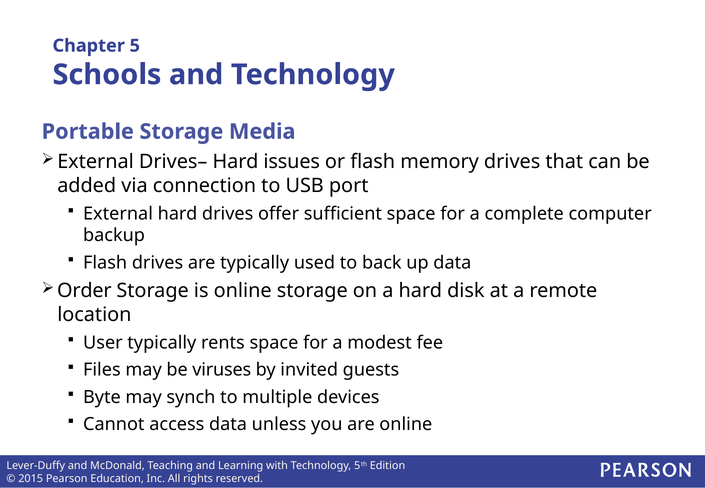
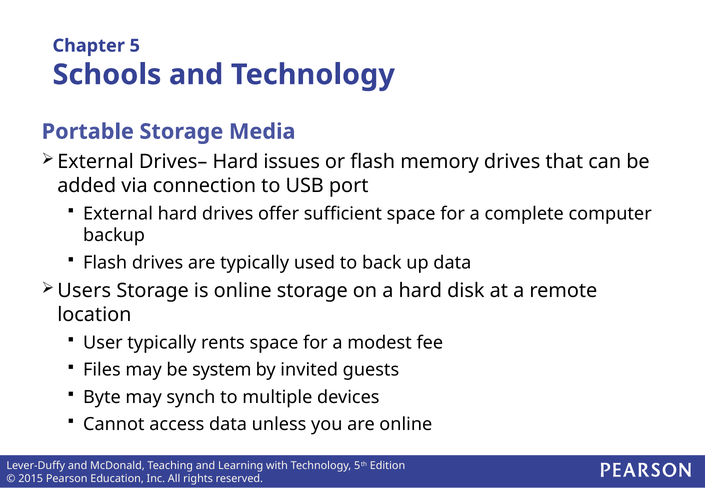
Order: Order -> Users (84, 291)
viruses: viruses -> system (222, 370)
